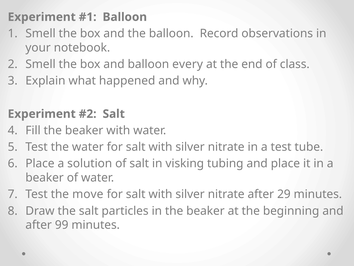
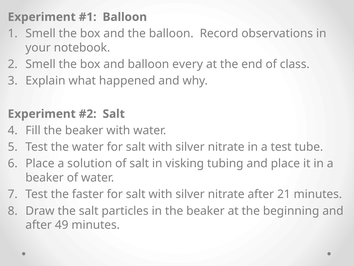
move: move -> faster (88, 194)
29: 29 -> 21 (284, 194)
99: 99 -> 49 (62, 225)
